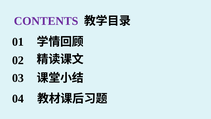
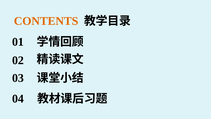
CONTENTS colour: purple -> orange (46, 21)
